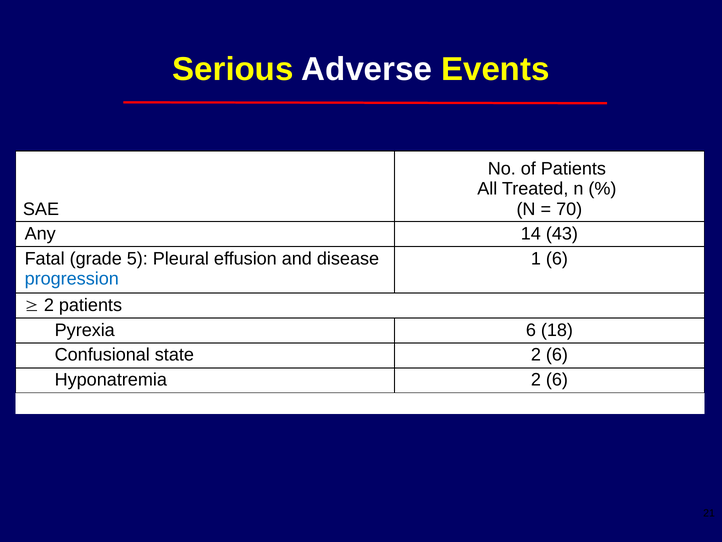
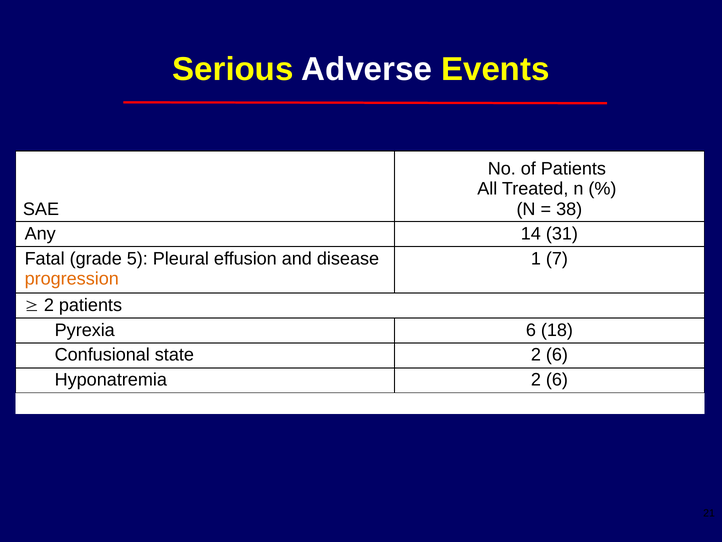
70: 70 -> 38 (569, 209)
43: 43 -> 31 (562, 233)
1 6: 6 -> 7 (557, 258)
progression colour: blue -> orange (72, 279)
